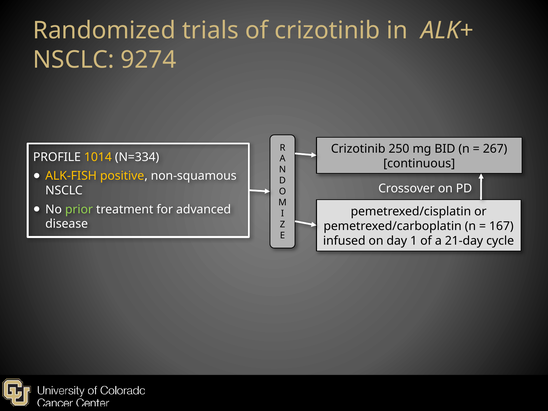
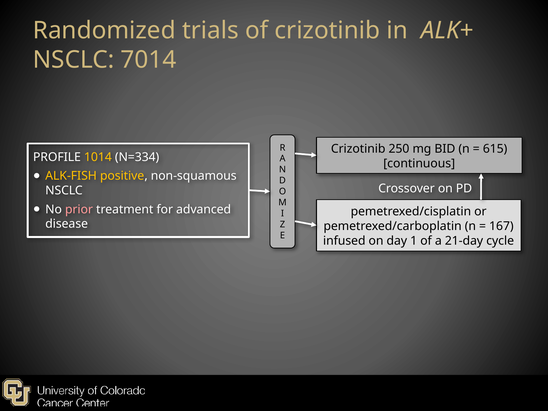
9274: 9274 -> 7014 (148, 60)
267: 267 -> 615 (495, 149)
prior colour: light green -> pink (79, 209)
